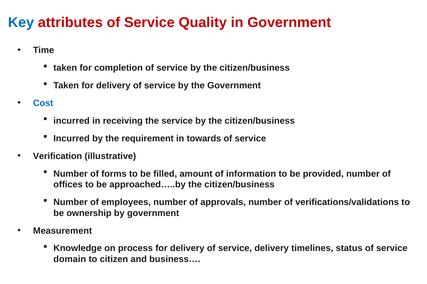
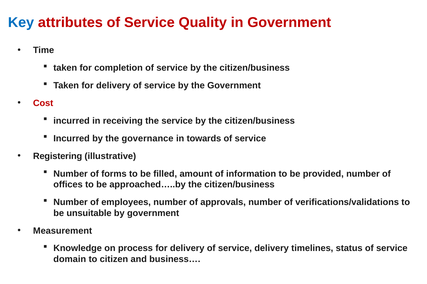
Cost colour: blue -> red (43, 103)
requirement: requirement -> governance (148, 139)
Verification: Verification -> Registering (58, 156)
ownership: ownership -> unsuitable (89, 214)
